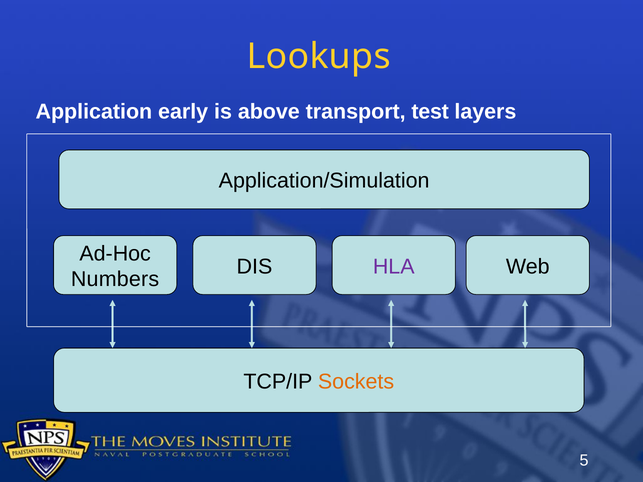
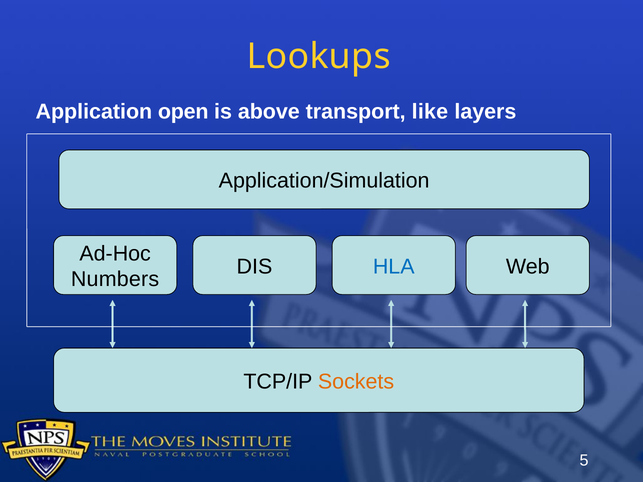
early: early -> open (183, 112)
test: test -> like (430, 112)
HLA colour: purple -> blue (394, 267)
